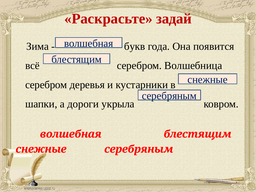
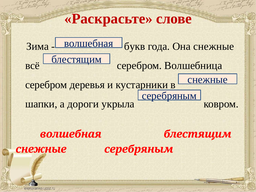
задай: задай -> слове (174, 19)
Она появится: появится -> снежные (214, 46)
